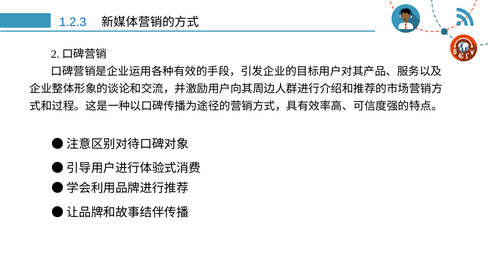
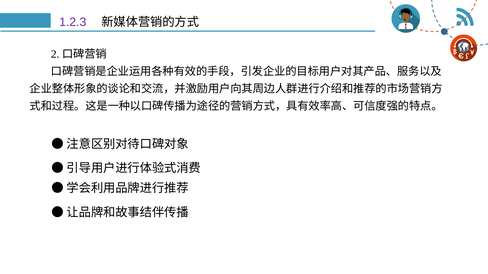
1.2.3 colour: blue -> purple (73, 22)
